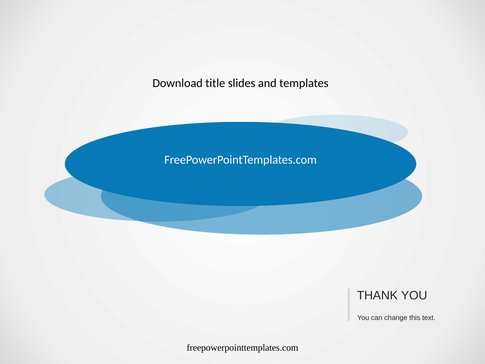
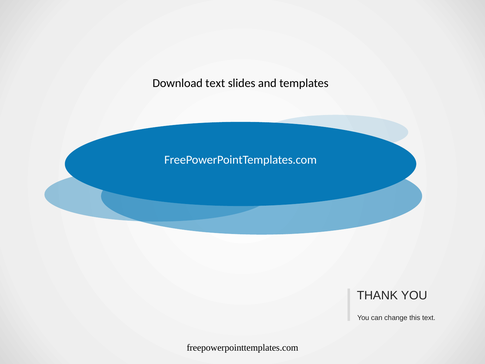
Download title: title -> text (215, 83)
